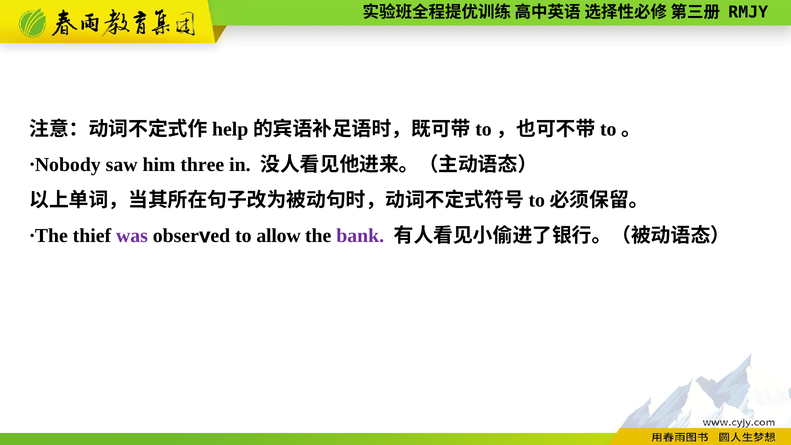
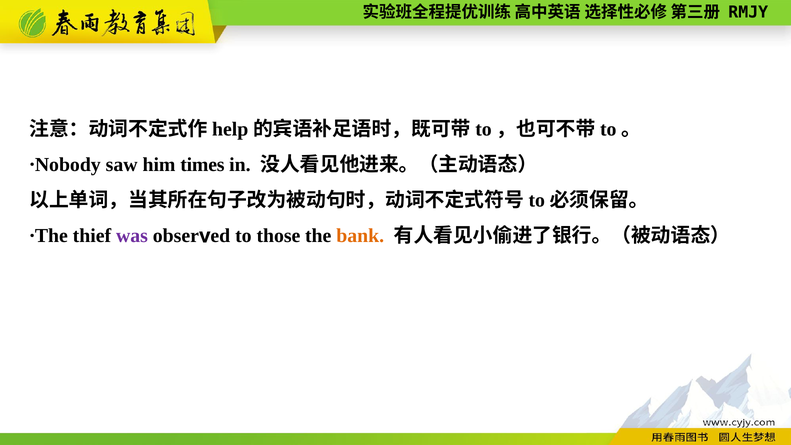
three: three -> times (202, 165)
allow: allow -> those (278, 236)
bank colour: purple -> orange (360, 236)
